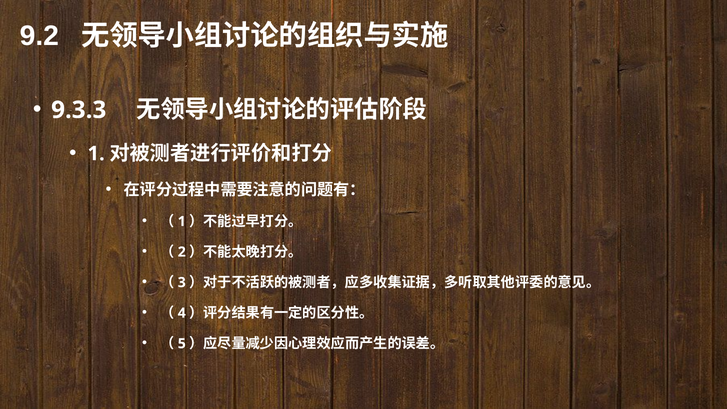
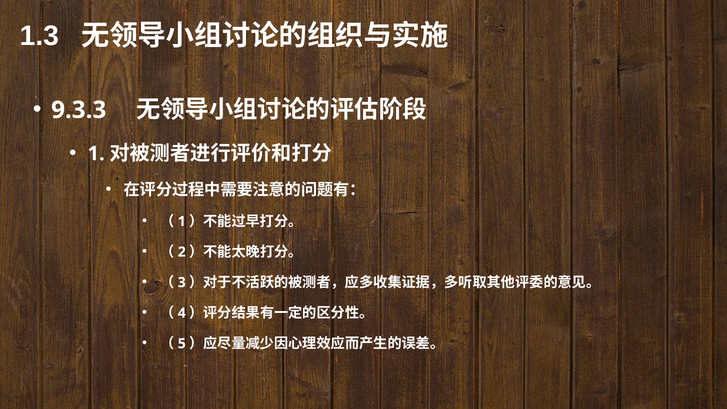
9.2: 9.2 -> 1.3 (39, 36)
